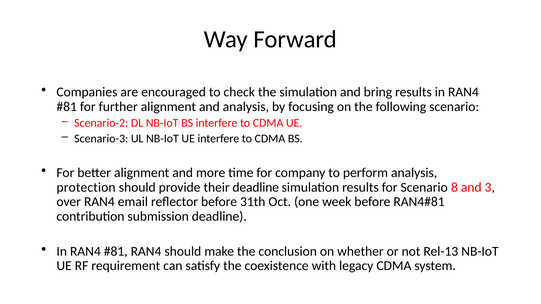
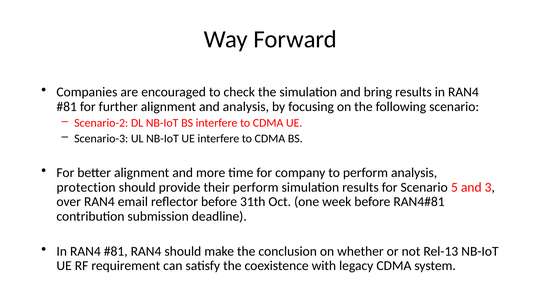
their deadline: deadline -> perform (256, 187)
8: 8 -> 5 (454, 187)
